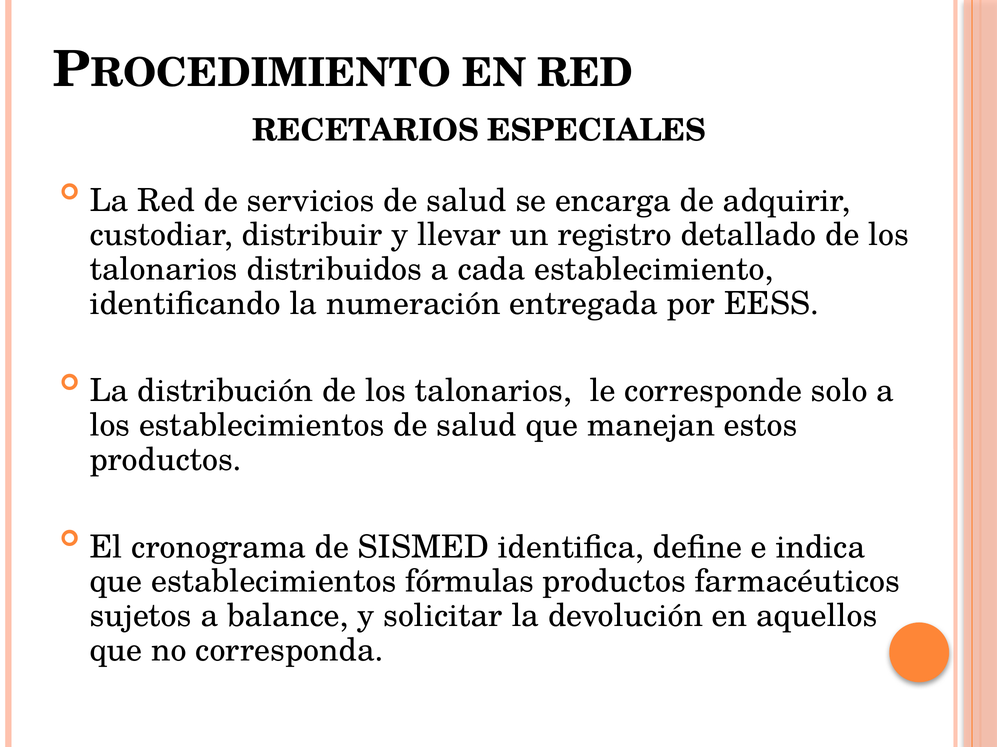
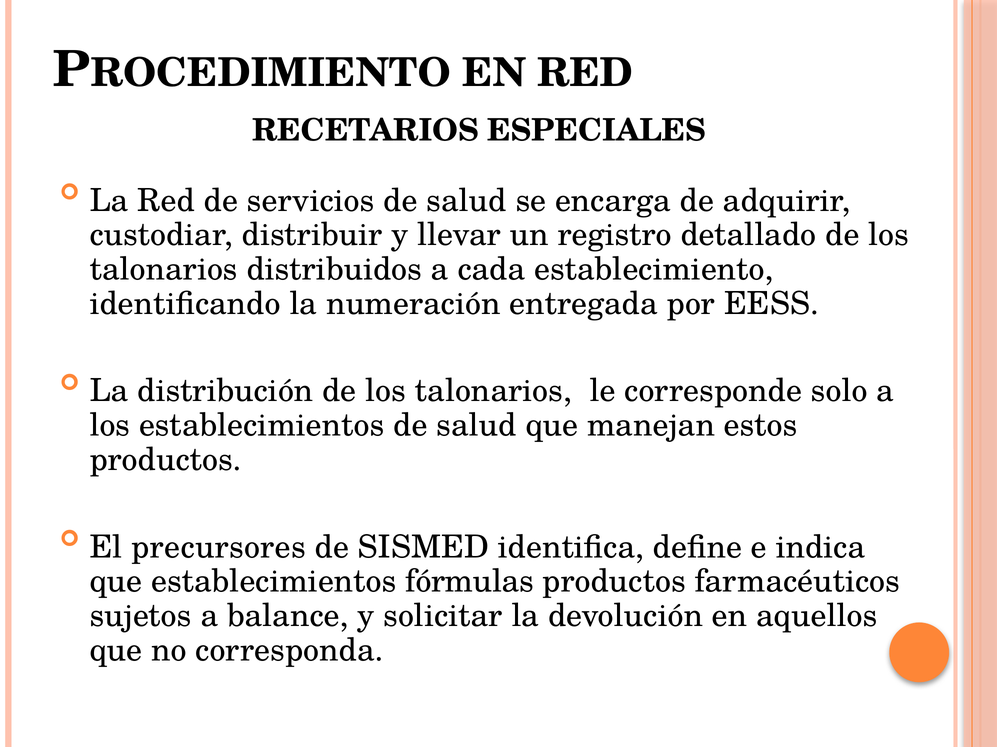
cronograma: cronograma -> precursores (219, 548)
